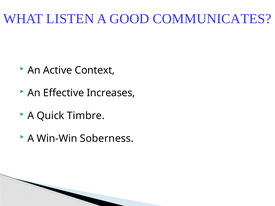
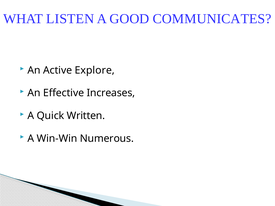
Context: Context -> Explore (95, 70)
Timbre: Timbre -> Written (86, 116)
Soberness: Soberness -> Numerous (107, 139)
